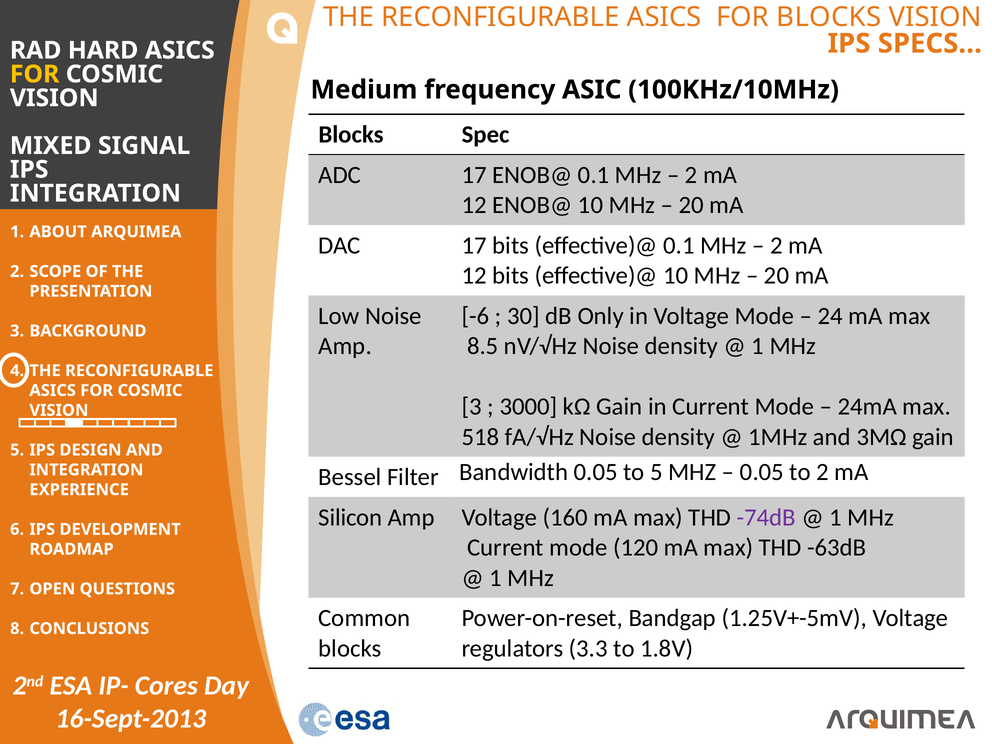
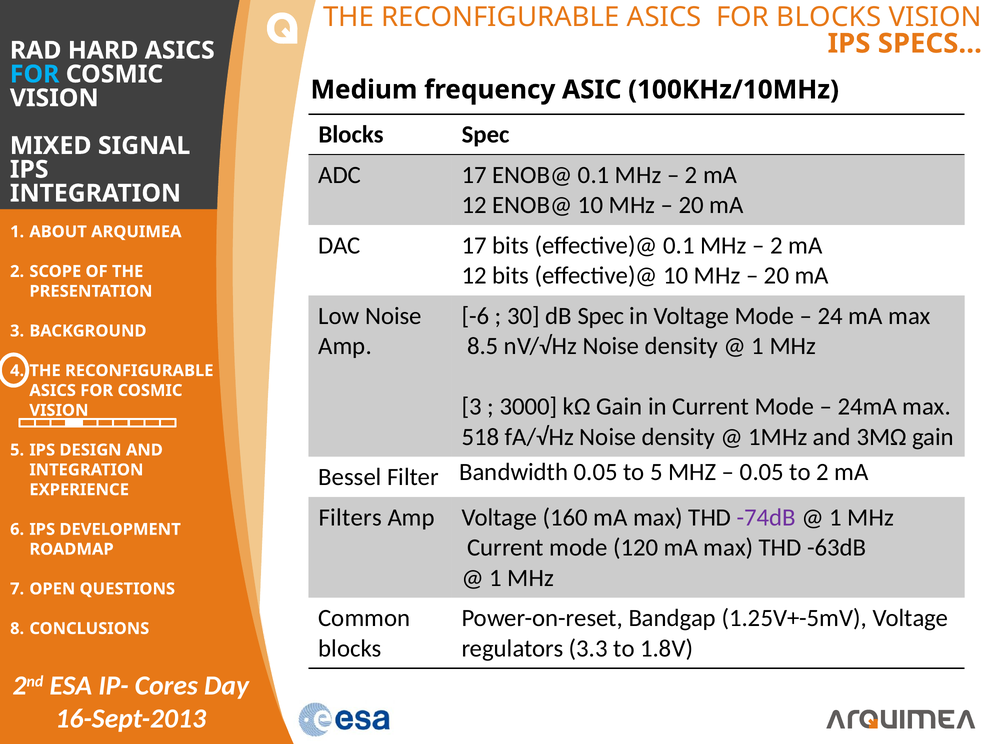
FOR colour: yellow -> light blue (35, 74)
dB Only: Only -> Spec (601, 316)
Silicon: Silicon -> Filters (350, 517)
